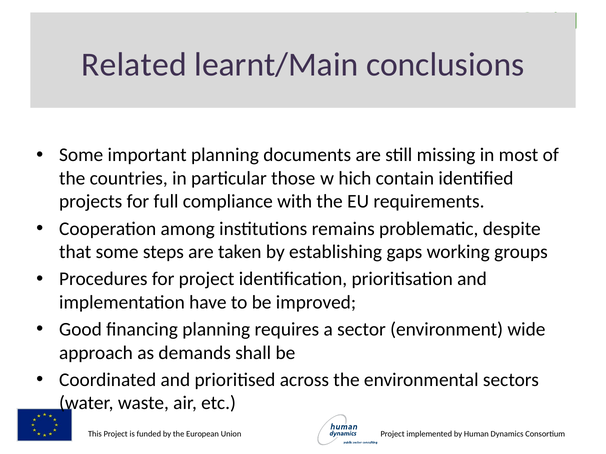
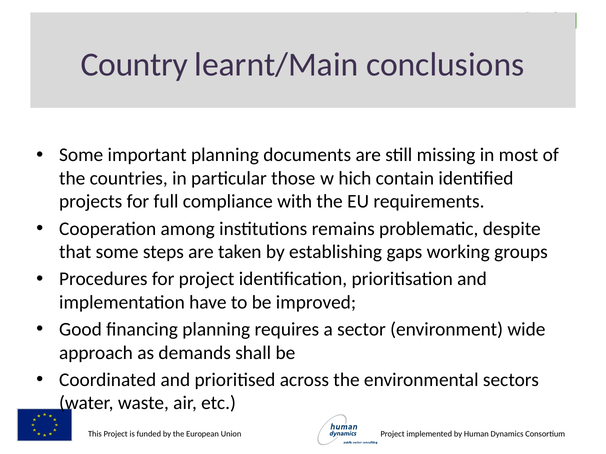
Related: Related -> Country (134, 65)
